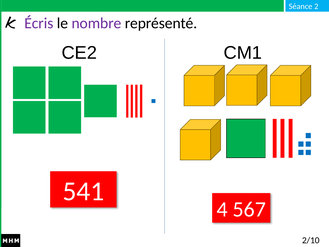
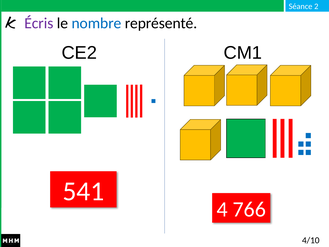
nombre colour: purple -> blue (96, 23)
567: 567 -> 766 (249, 209)
2/10: 2/10 -> 4/10 (311, 240)
